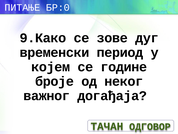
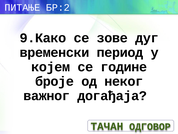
БР:0: БР:0 -> БР:2 (58, 8)
